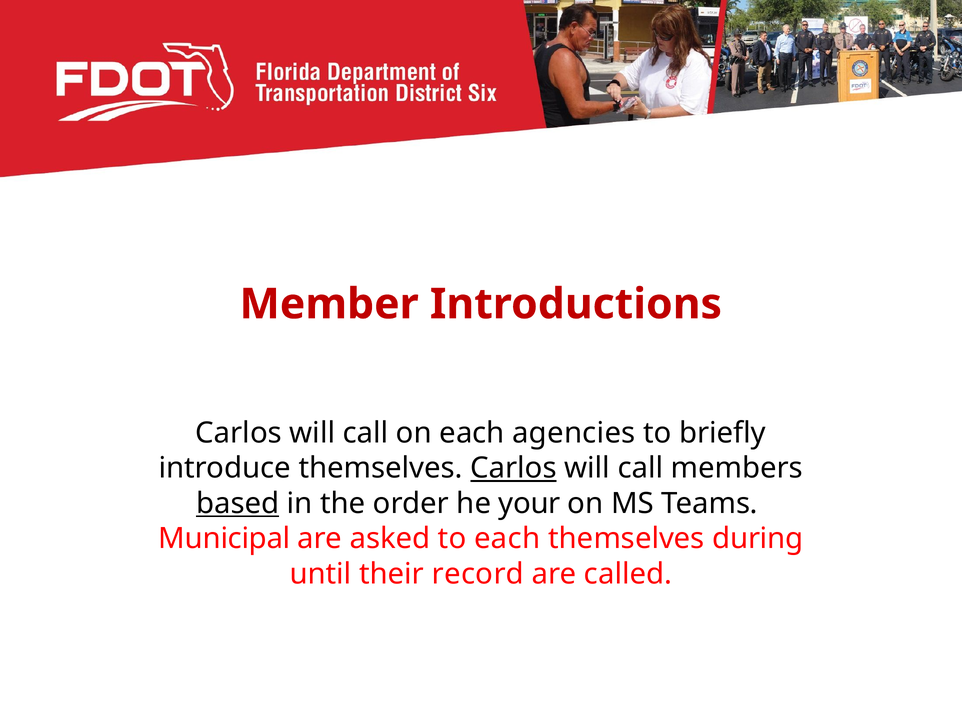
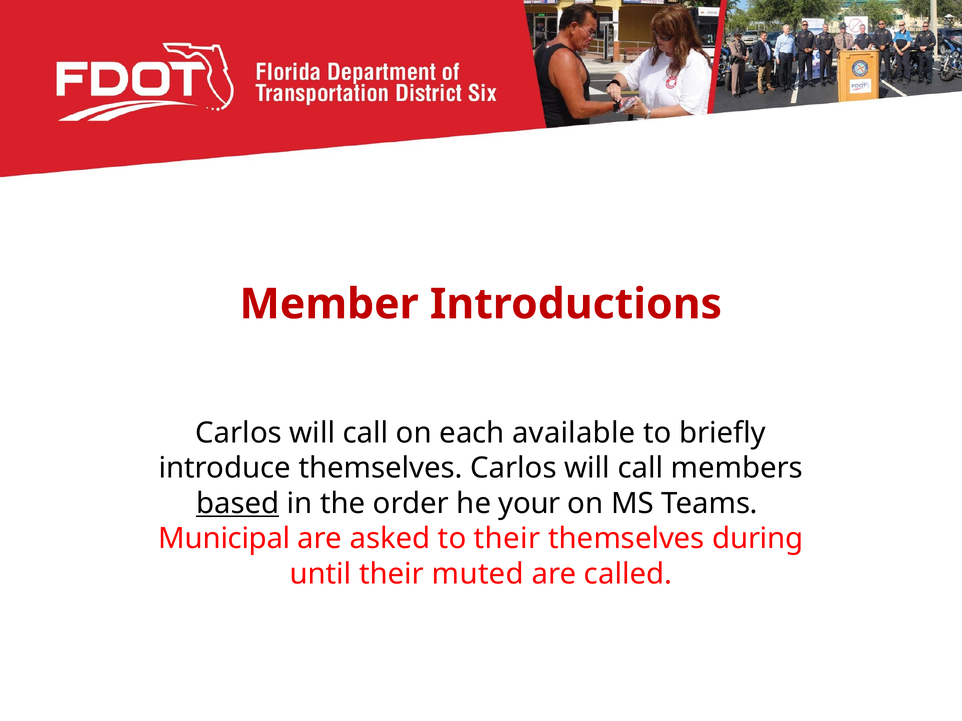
agencies: agencies -> available (574, 433)
Carlos underline: present -> none (514, 469)
to each: each -> their (507, 539)
record: record -> muted (478, 574)
